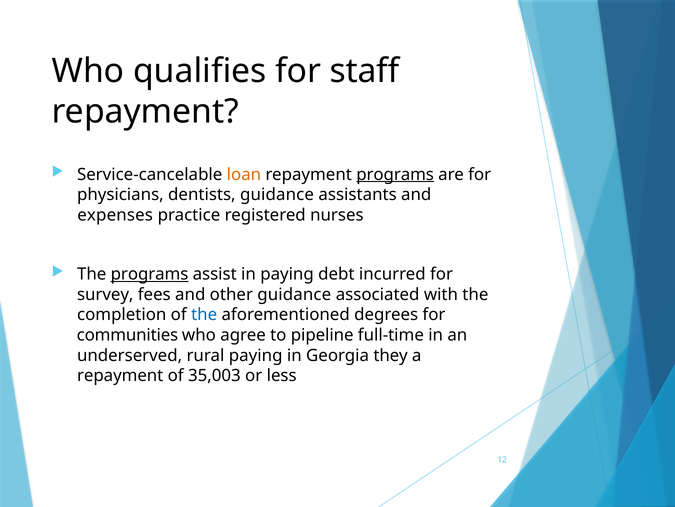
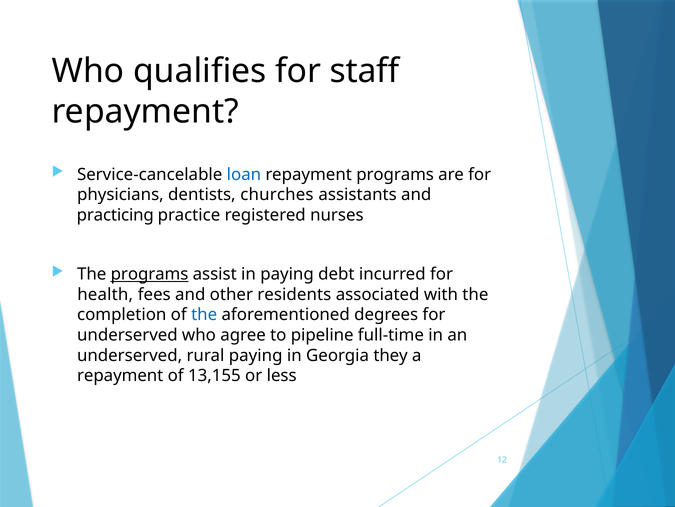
loan colour: orange -> blue (244, 174)
programs underline: present -> none (395, 174)
dentists guidance: guidance -> churches (277, 194)
expenses: expenses -> practicing (115, 215)
survey: survey -> health (105, 294)
other guidance: guidance -> residents (294, 294)
communities: communities -> underserved (127, 335)
35,003: 35,003 -> 13,155 (214, 375)
